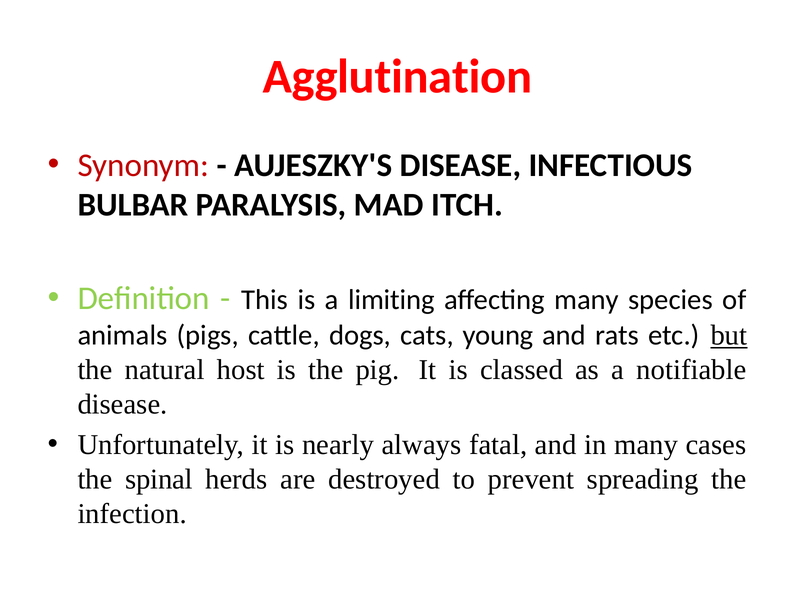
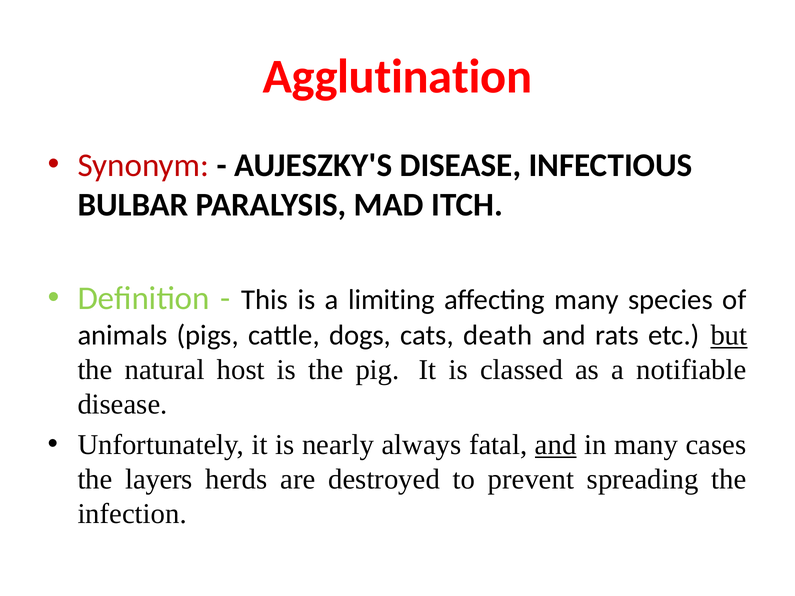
young: young -> death (498, 335)
and underline: none -> present (556, 445)
spinal: spinal -> layers (159, 479)
